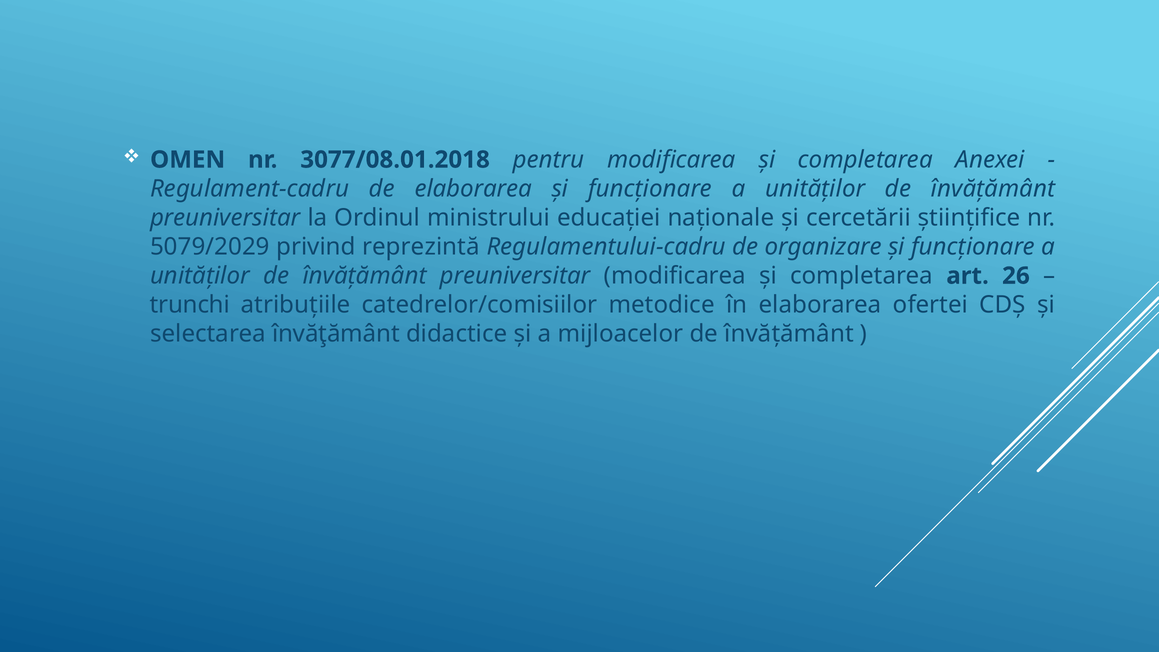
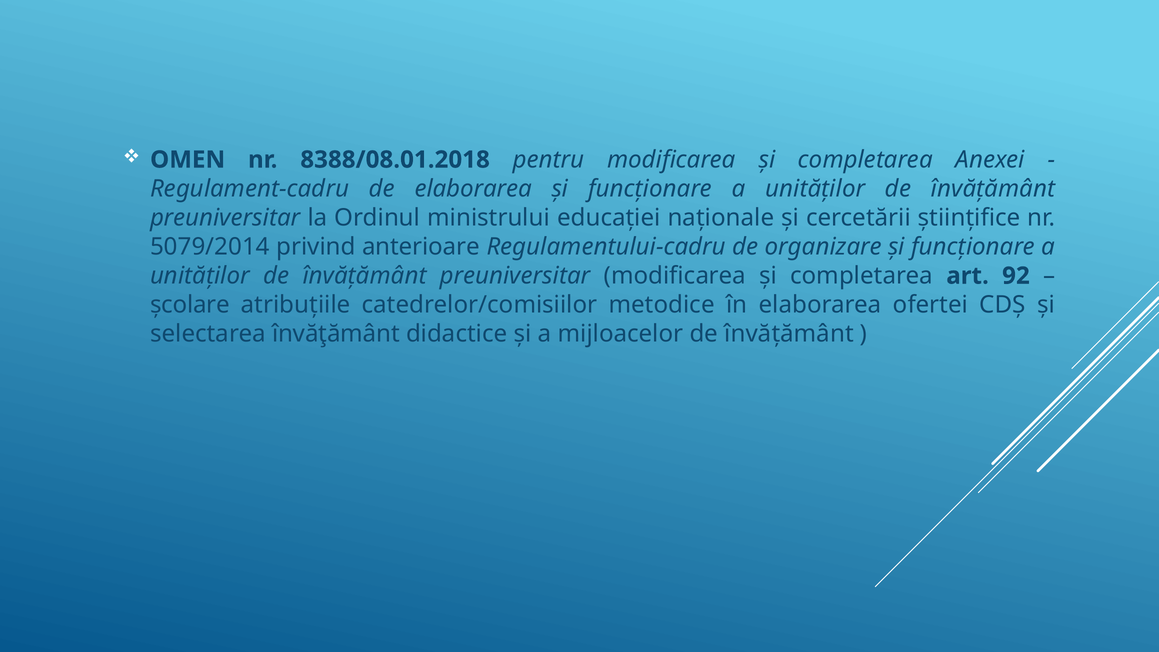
3077/08.01.2018: 3077/08.01.2018 -> 8388/08.01.2018 (395, 160)
5079/2029: 5079/2029 -> 5079/2014 (210, 247)
reprezintă: reprezintă -> anterioare (421, 247)
26: 26 -> 92 (1016, 276)
trunchi: trunchi -> școlare (190, 305)
